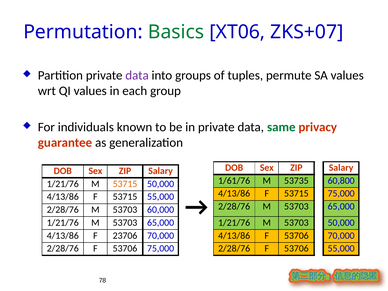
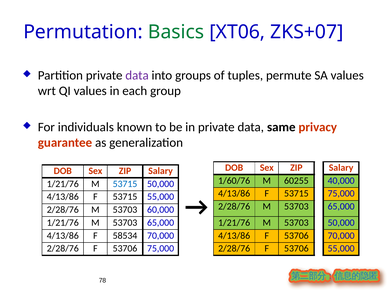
same colour: green -> black (281, 127)
1/61/76: 1/61/76 -> 1/60/76 (234, 181)
53735: 53735 -> 60255 (296, 181)
60,800: 60,800 -> 40,000 (341, 181)
53715 colour: orange -> blue (125, 184)
23706: 23706 -> 58534 (125, 236)
